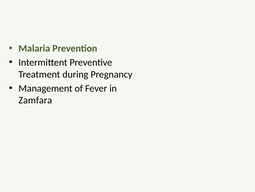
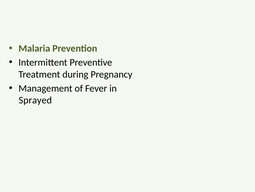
Zamfara: Zamfara -> Sprayed (35, 100)
